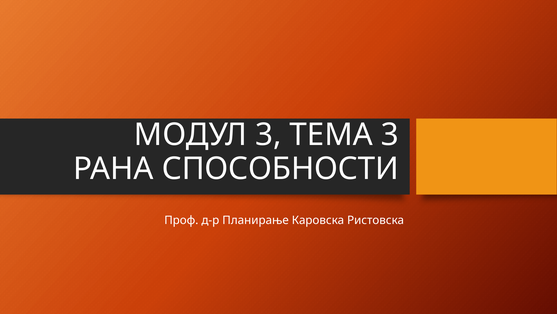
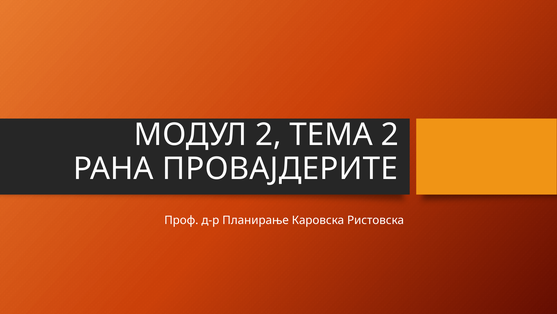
МОДУЛ 3: 3 -> 2 (268, 135)
ТЕМА 3: 3 -> 2 (390, 135)
СПОСОБНОСТИ: СПОСОБНОСТИ -> ПРОВАЈДЕРИТЕ (280, 168)
